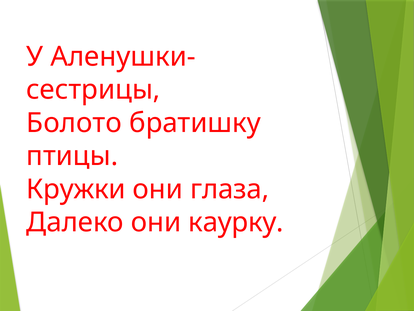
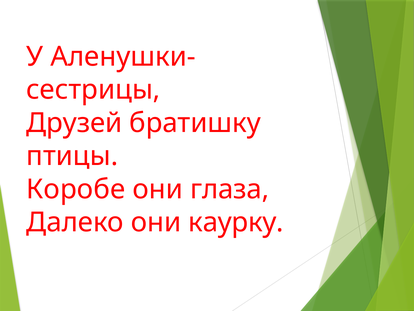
Болото: Болото -> Друзей (74, 123)
Кружки: Кружки -> Коробе (76, 189)
